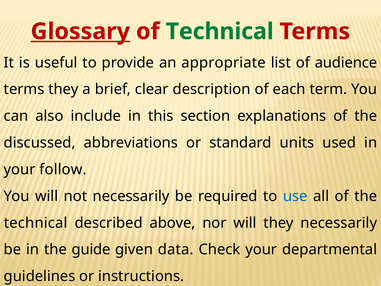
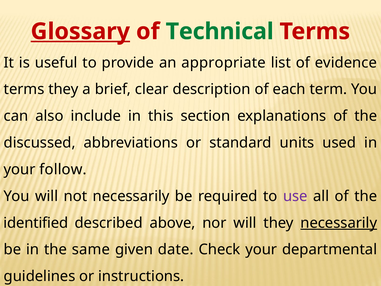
audience: audience -> evidence (346, 63)
use colour: blue -> purple (295, 196)
technical: technical -> identified (36, 223)
necessarily underline: none -> present (339, 223)
guide: guide -> same (91, 249)
data: data -> date (176, 249)
